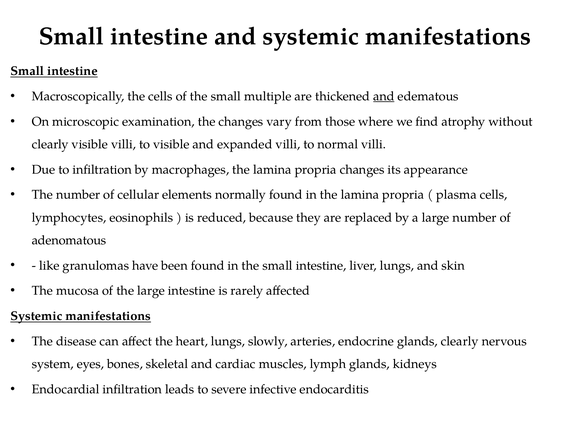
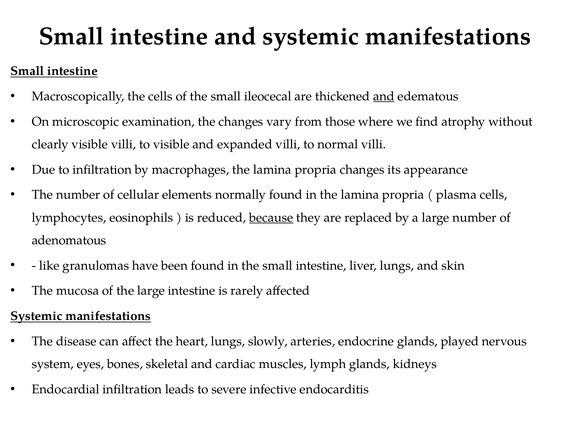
multiple: multiple -> ileocecal (268, 96)
because underline: none -> present (271, 218)
glands clearly: clearly -> played (460, 342)
